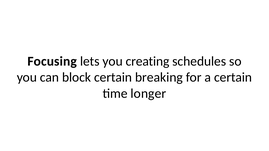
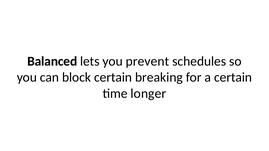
Focusing: Focusing -> Balanced (52, 61)
creating: creating -> prevent (147, 61)
